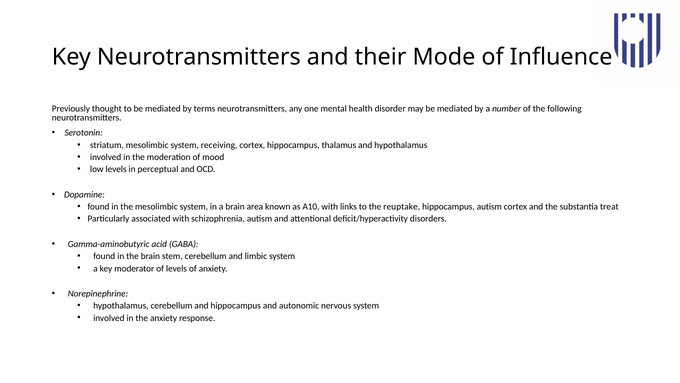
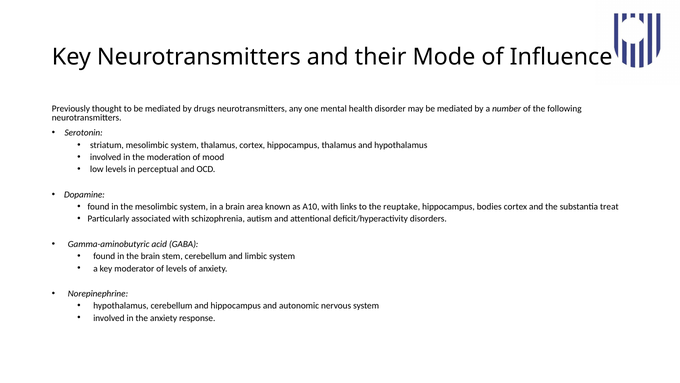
terms: terms -> drugs (204, 108)
system receiving: receiving -> thalamus (219, 145)
hippocampus autism: autism -> bodies (489, 207)
